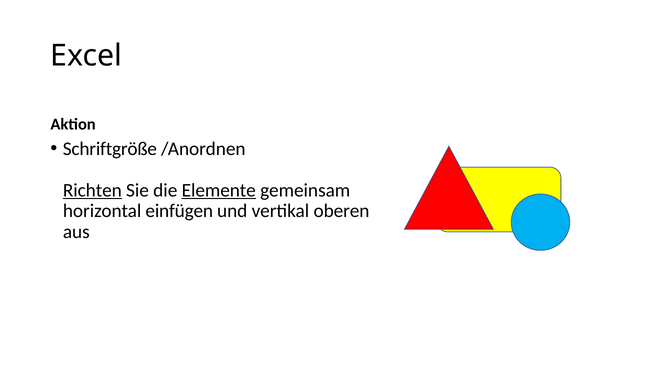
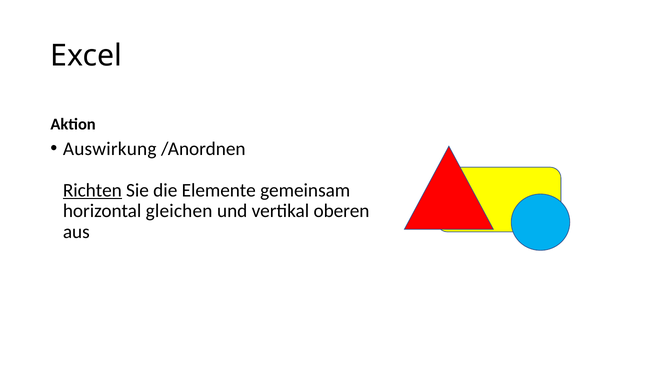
Schriftgröße: Schriftgröße -> Auswirkung (110, 149)
Elemente underline: present -> none (219, 190)
einfügen: einfügen -> gleichen (179, 211)
